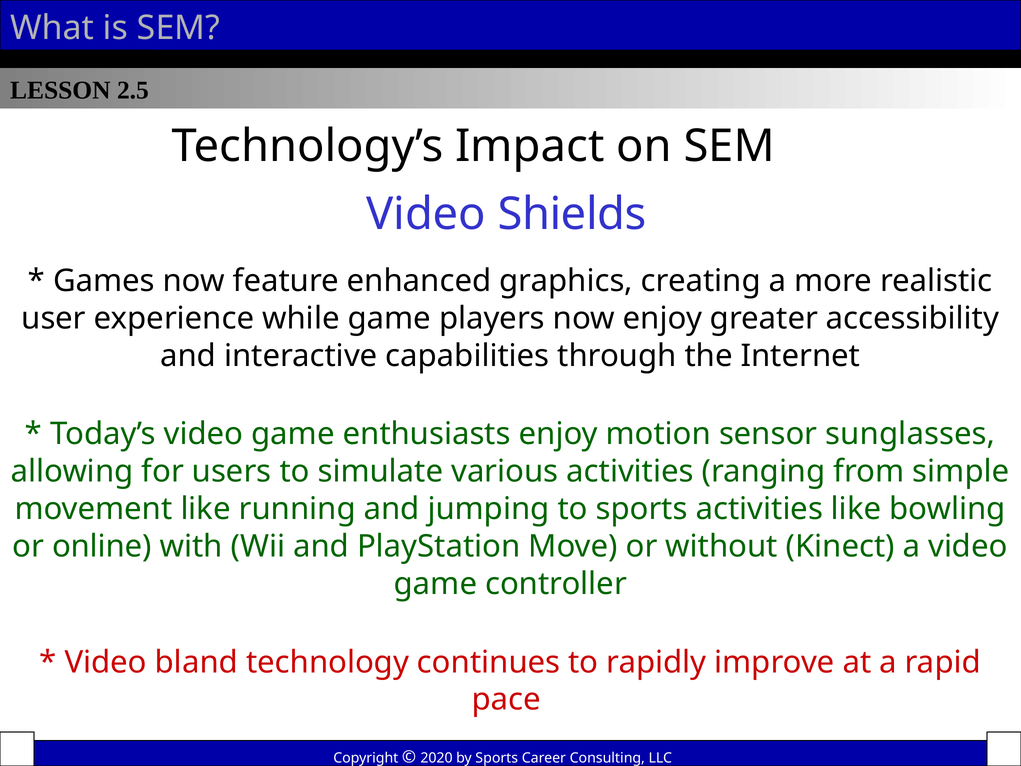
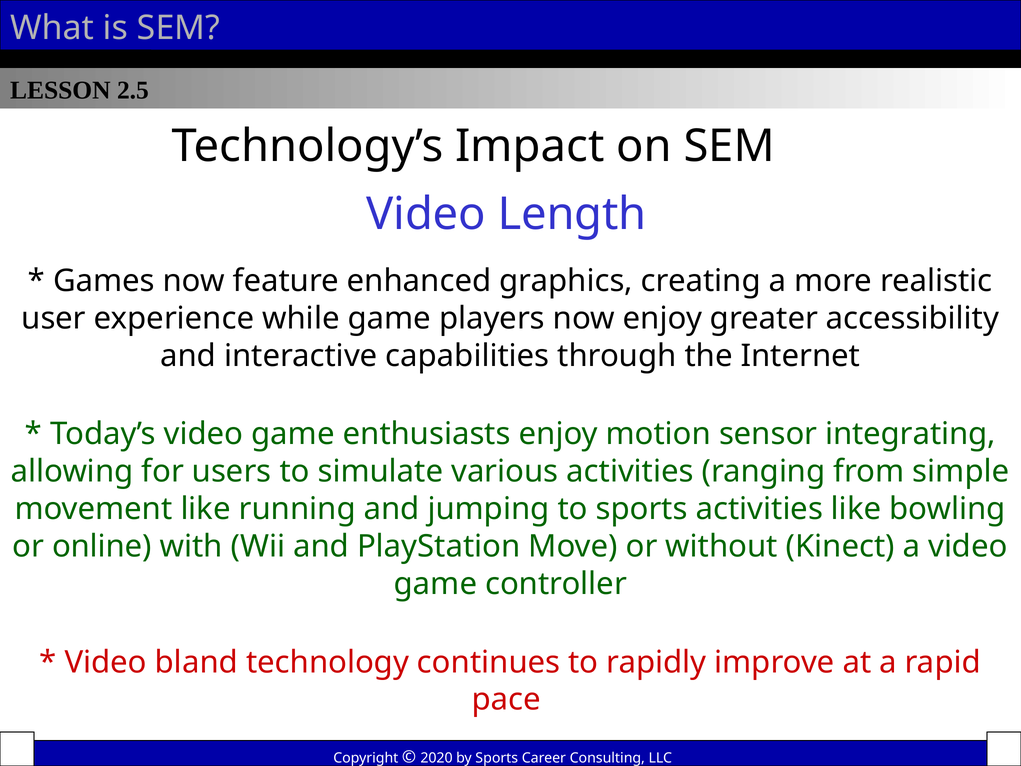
Shields: Shields -> Length (572, 214)
sunglasses: sunglasses -> integrating (910, 434)
